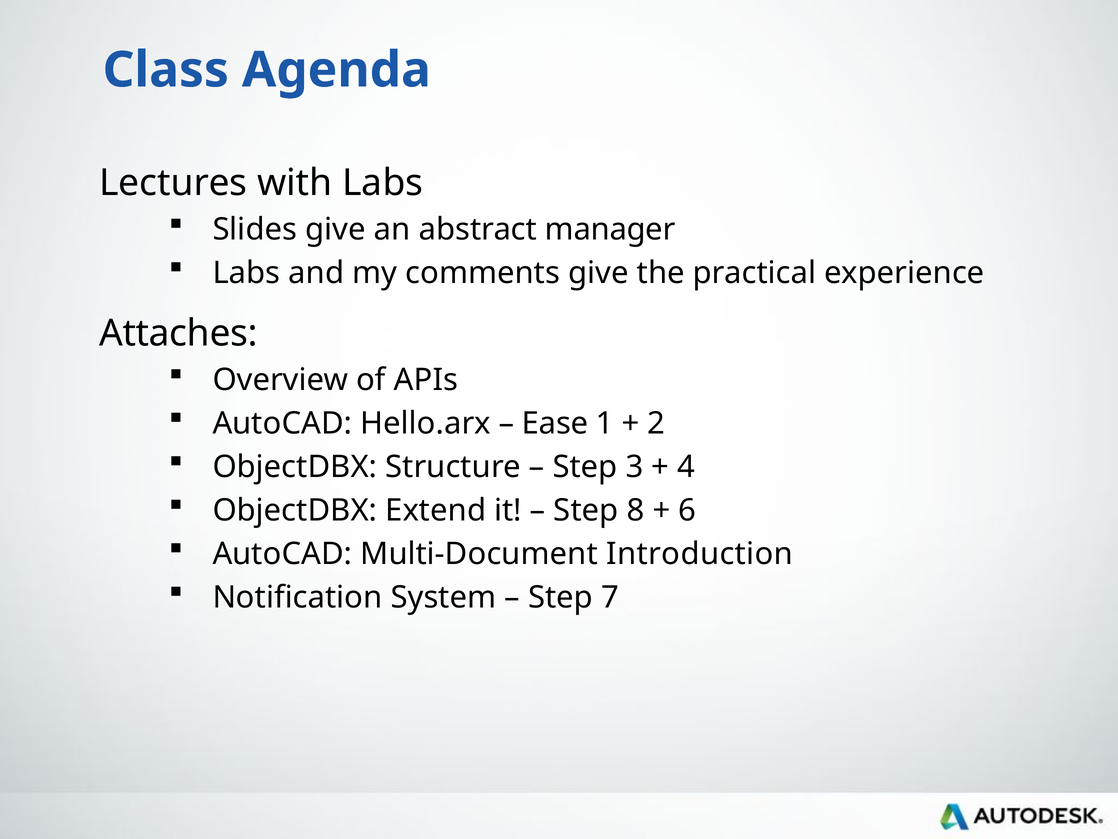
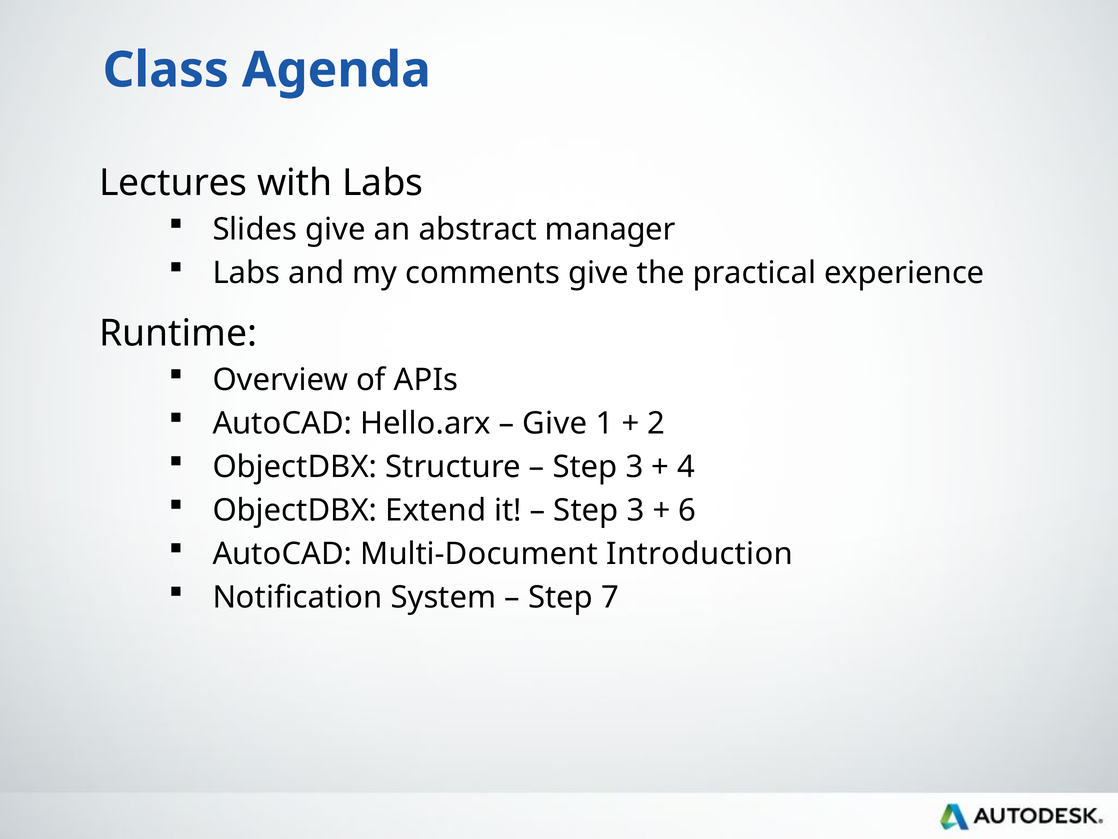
Attaches: Attaches -> Runtime (178, 333)
Ease: Ease -> Give (555, 423)
8: 8 -> 3 (636, 510)
